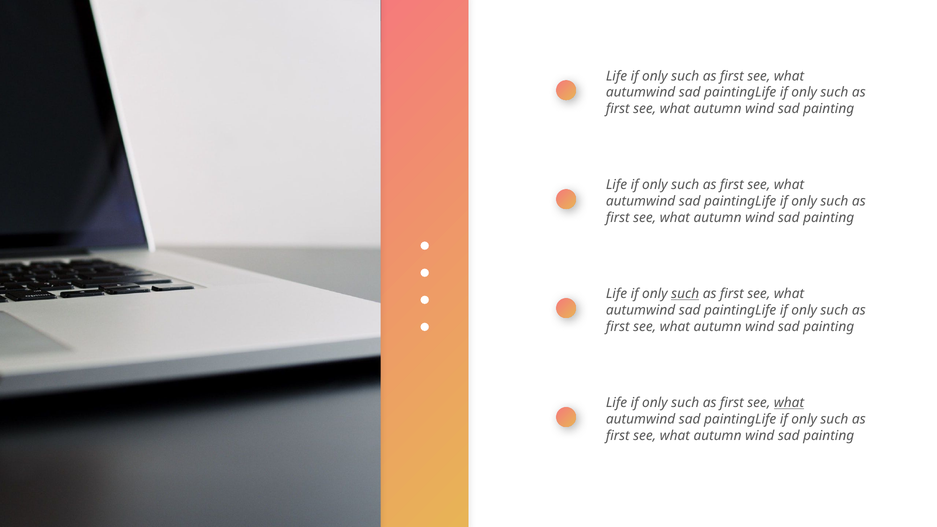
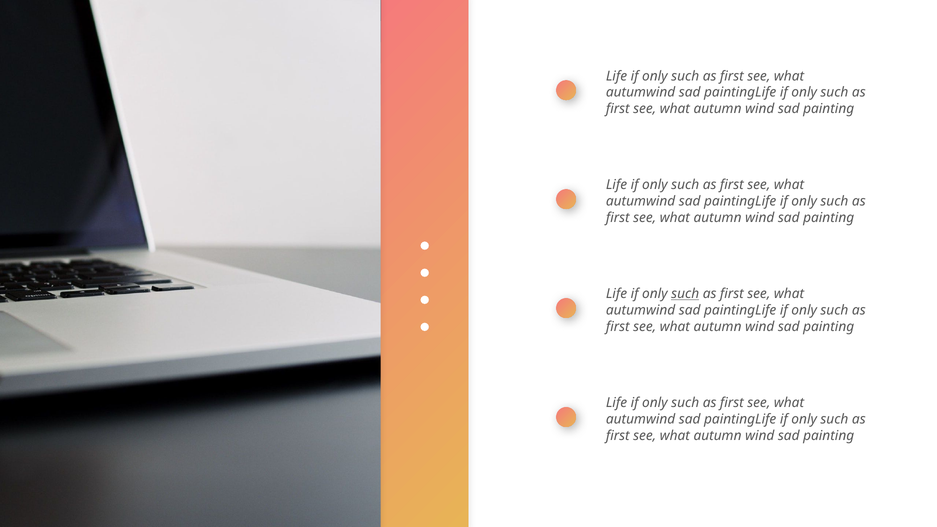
what underline: present -> none (789, 403)
